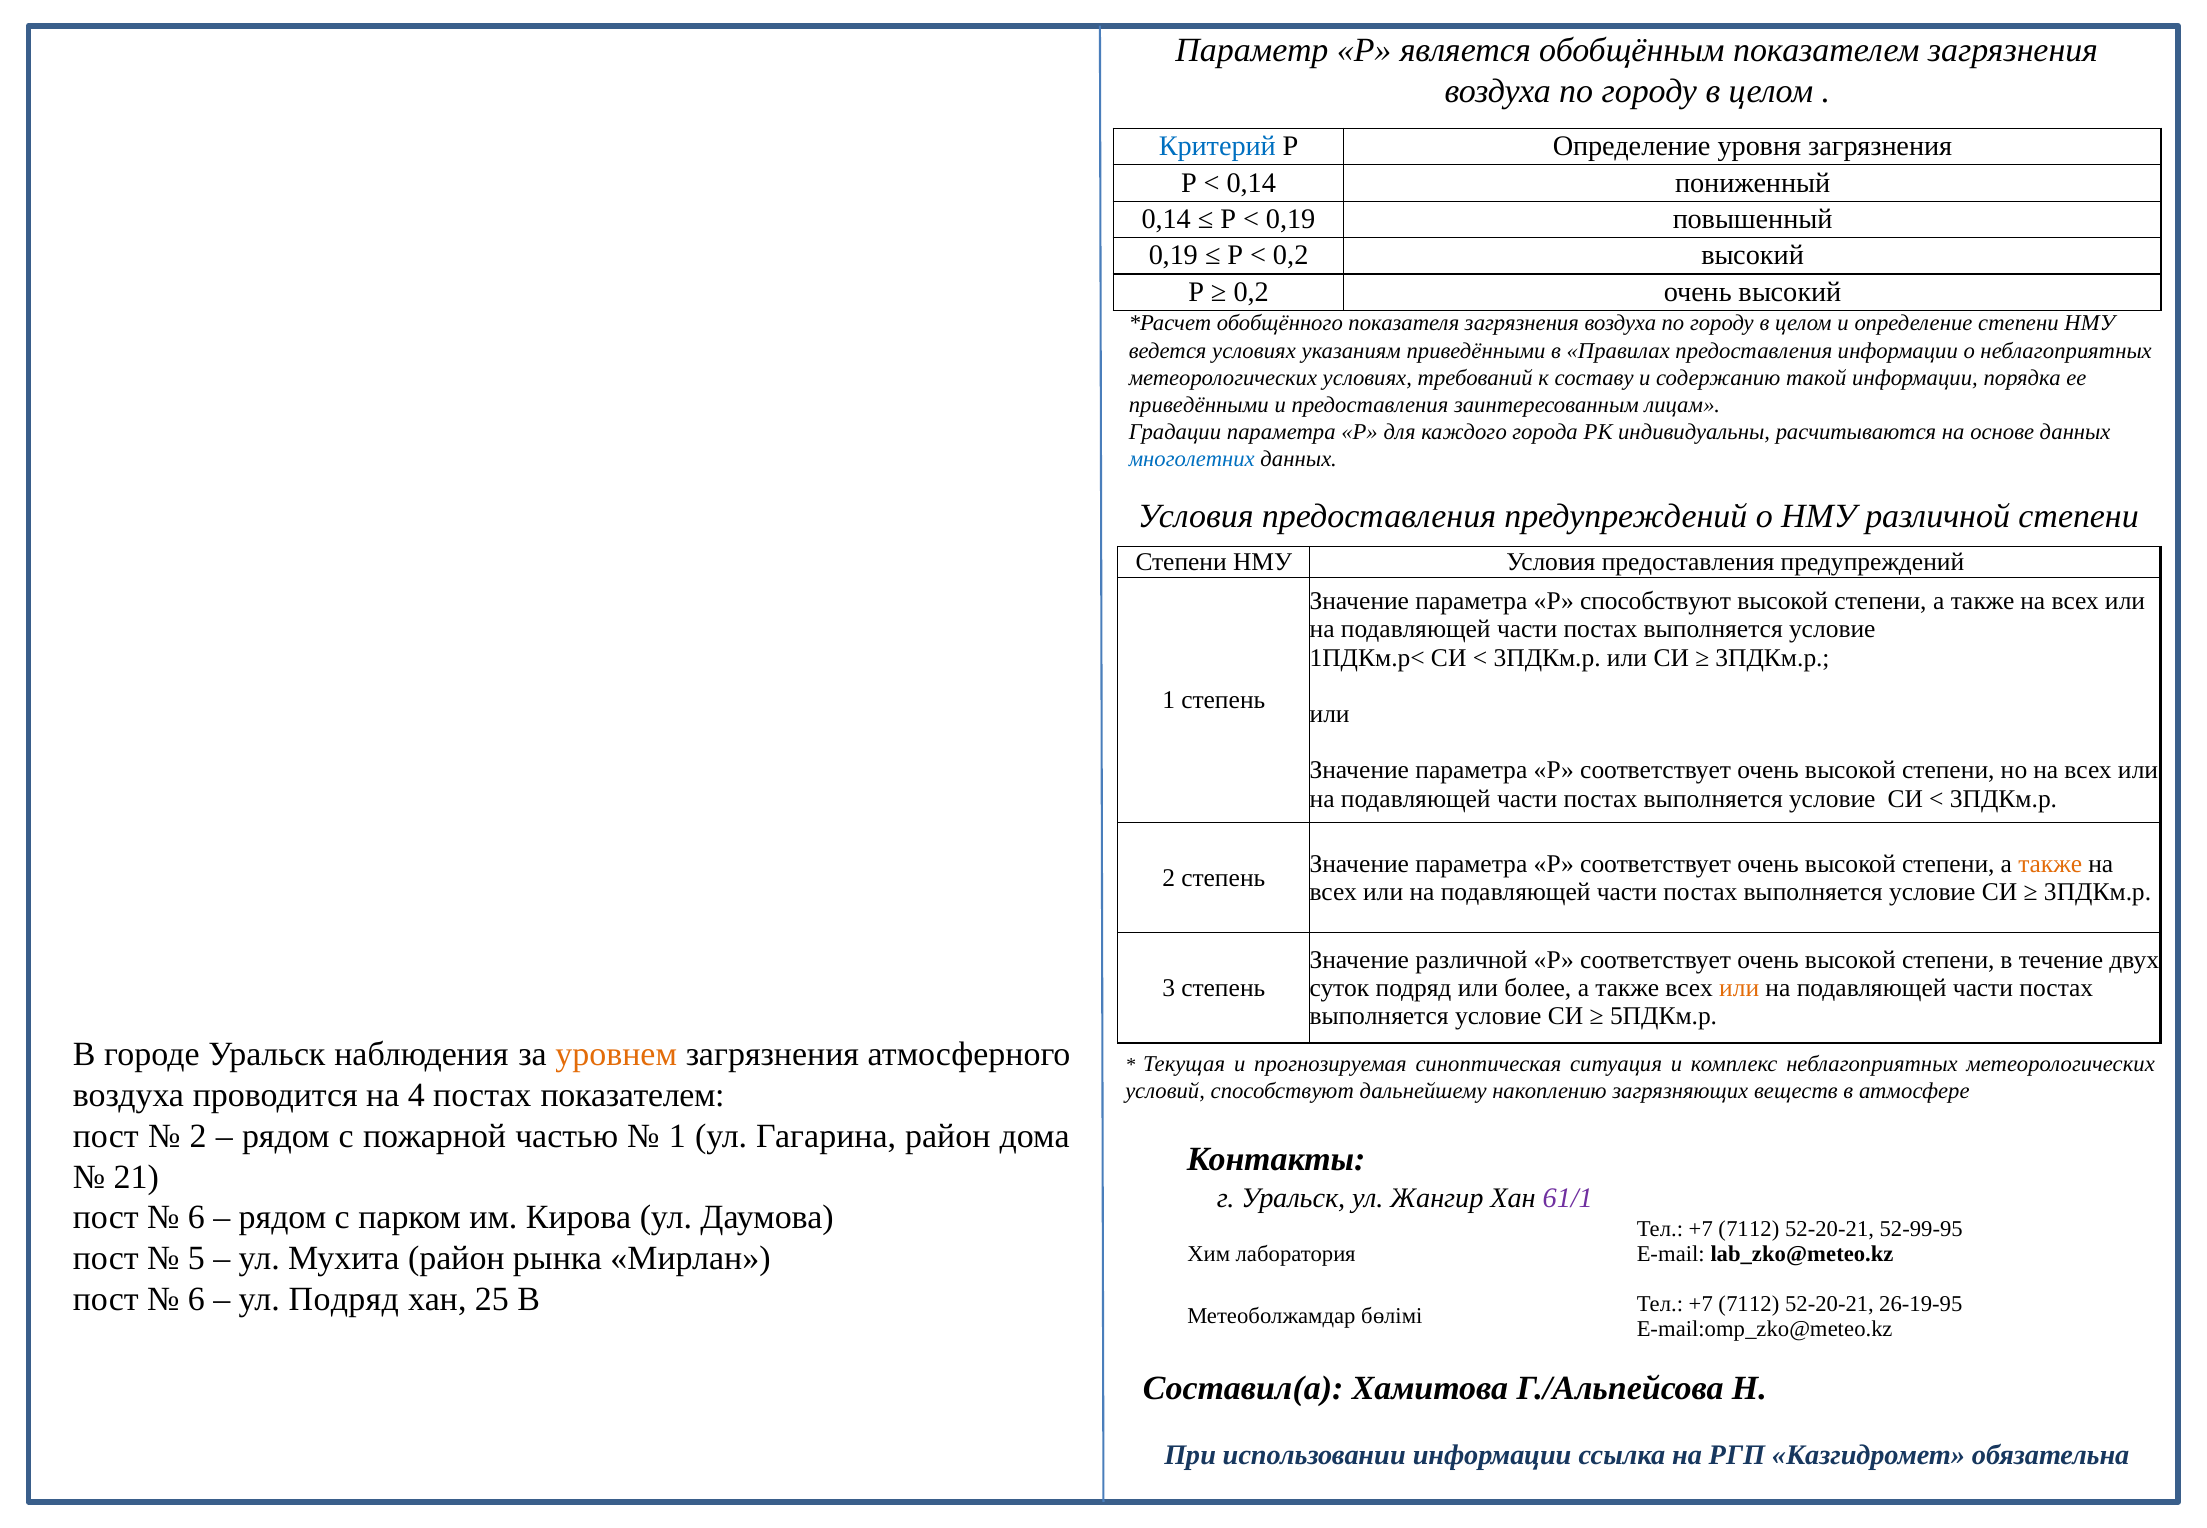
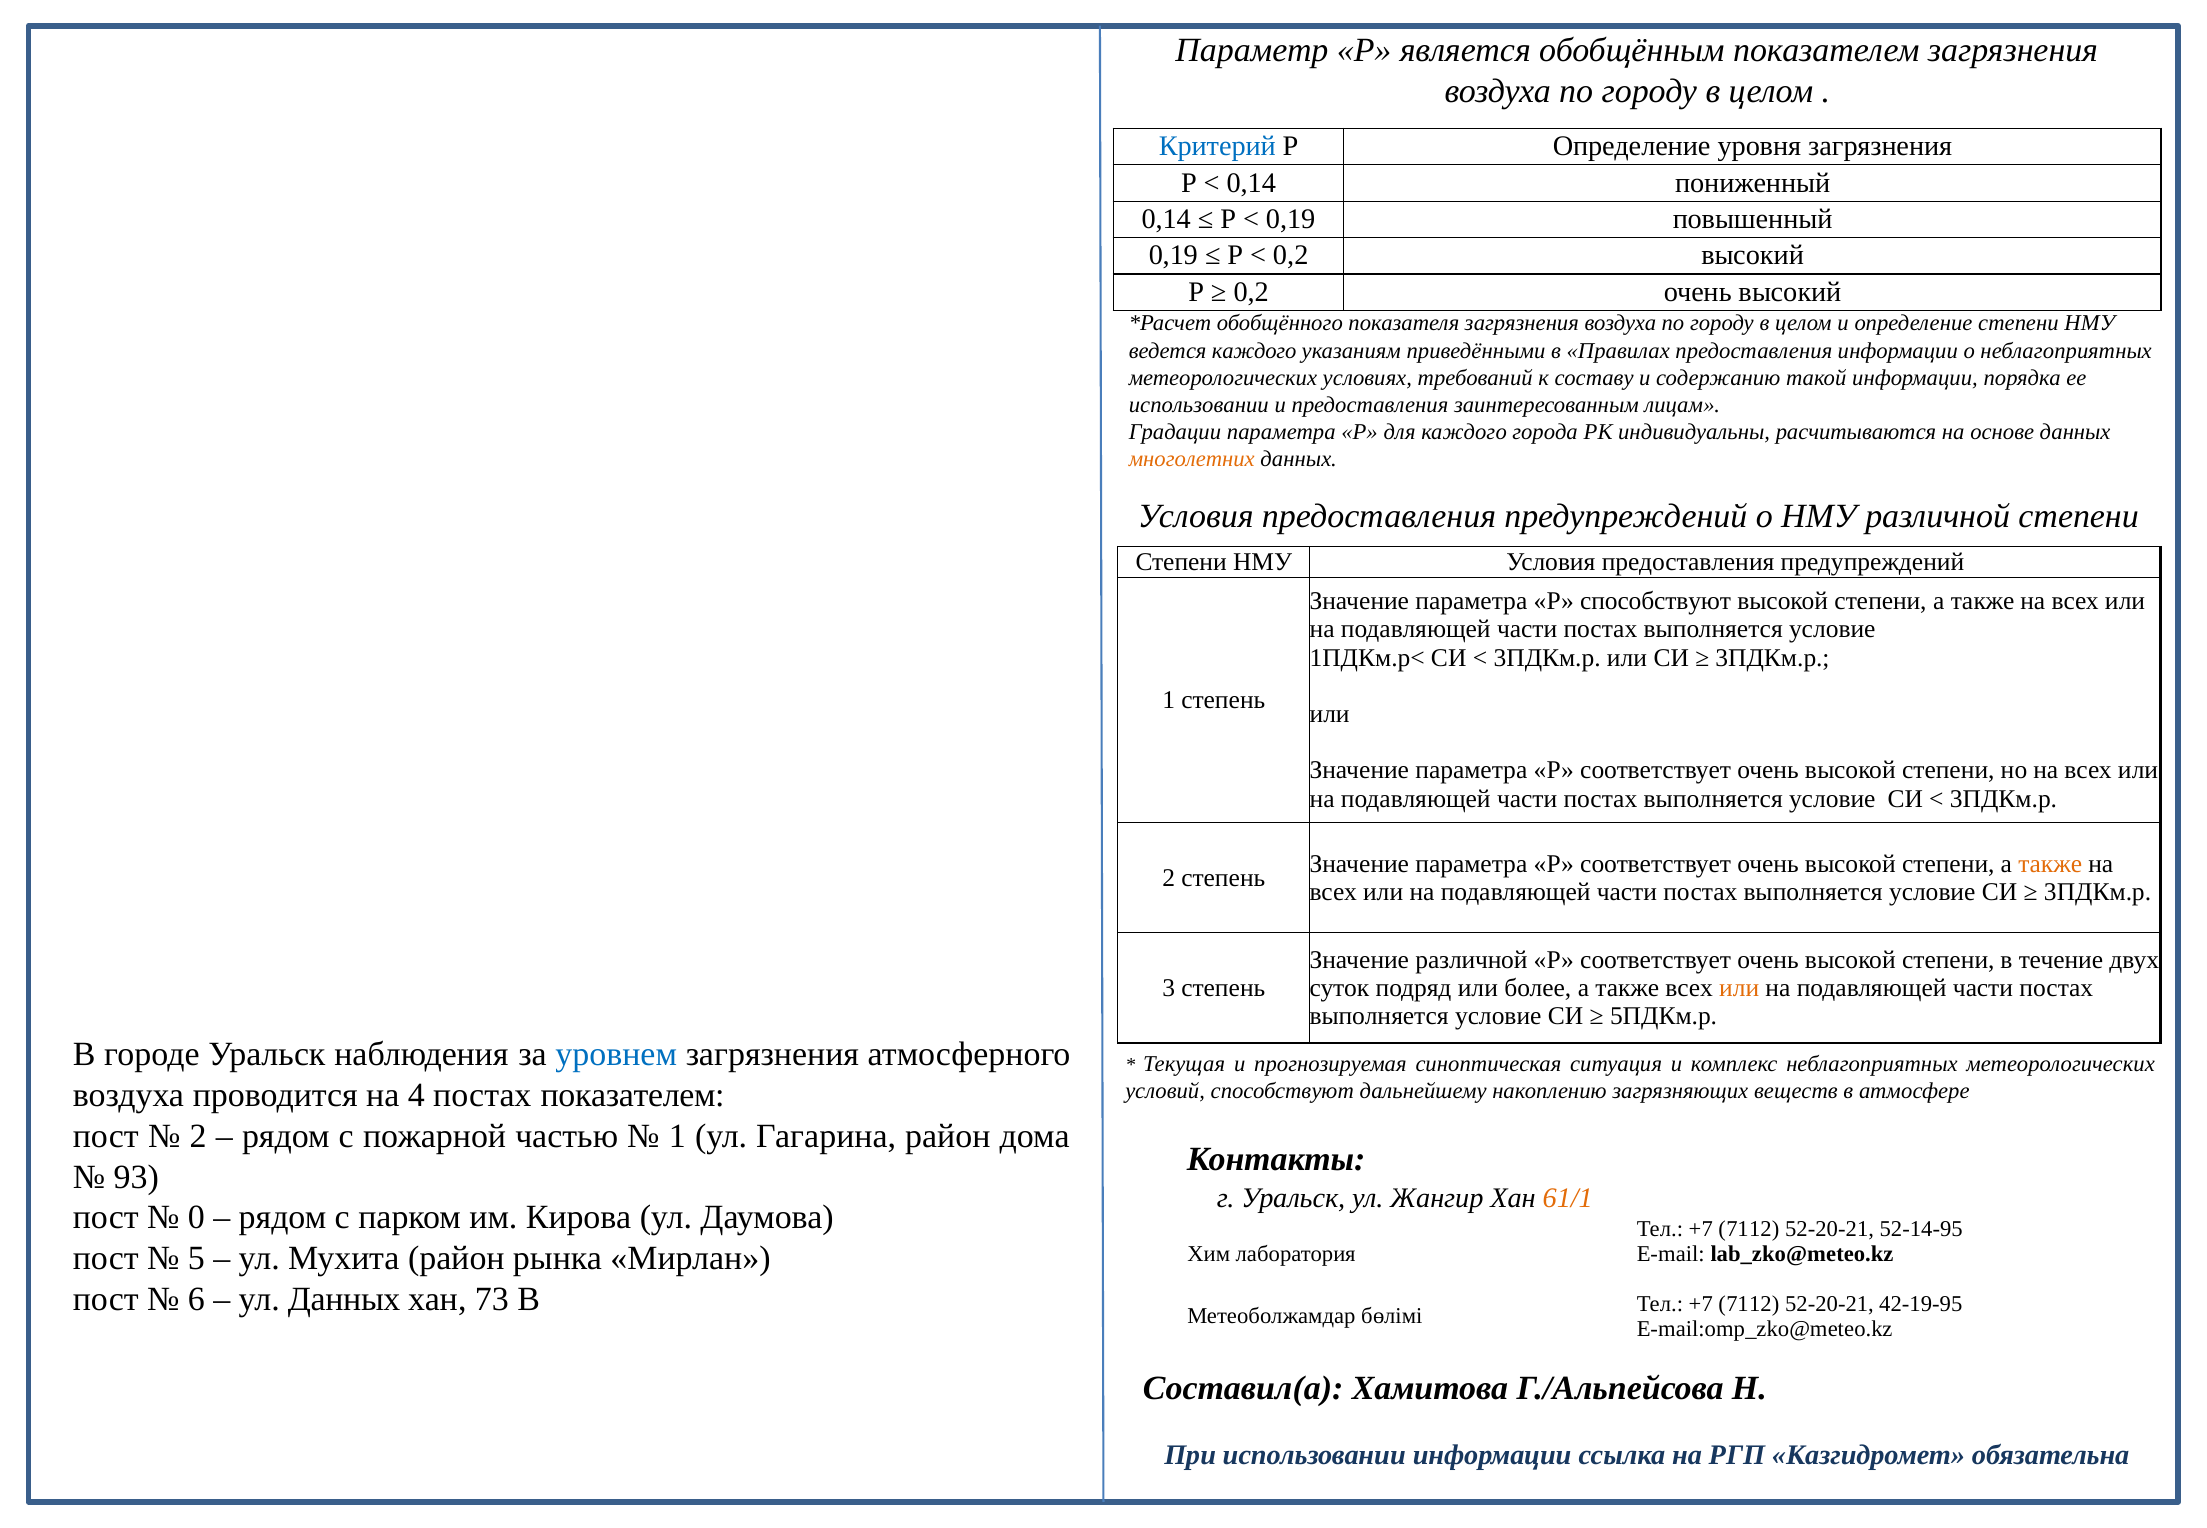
ведется условиях: условиях -> каждого (1254, 351)
приведёнными: приведёнными -> использовании (1199, 405)
многолетних colour: blue -> orange (1192, 459)
уровнем colour: orange -> blue (616, 1055)
21: 21 -> 93 (136, 1177)
61/1 colour: purple -> orange (1568, 1198)
6: 6 -> 0 (196, 1218)
52-99-95: 52-99-95 -> 52-14-95 (1921, 1229)
ул Подряд: Подряд -> Данных (344, 1299)
25: 25 -> 73 (492, 1299)
26-19-95: 26-19-95 -> 42-19-95 (1921, 1304)
